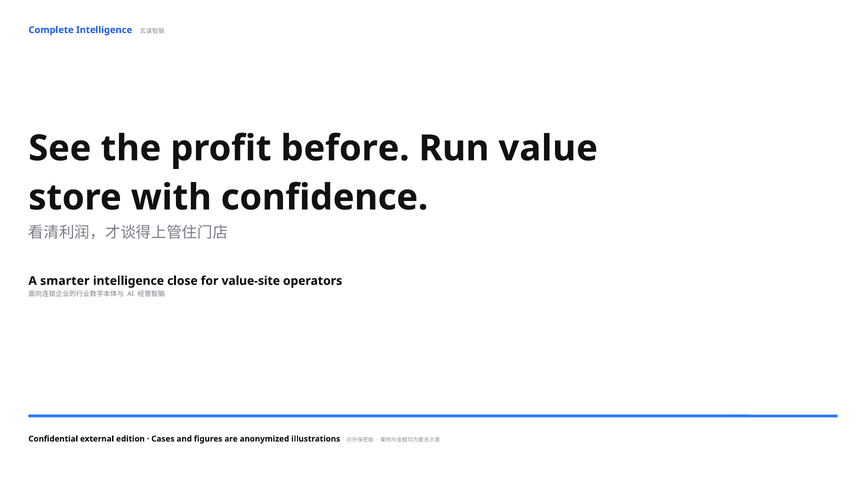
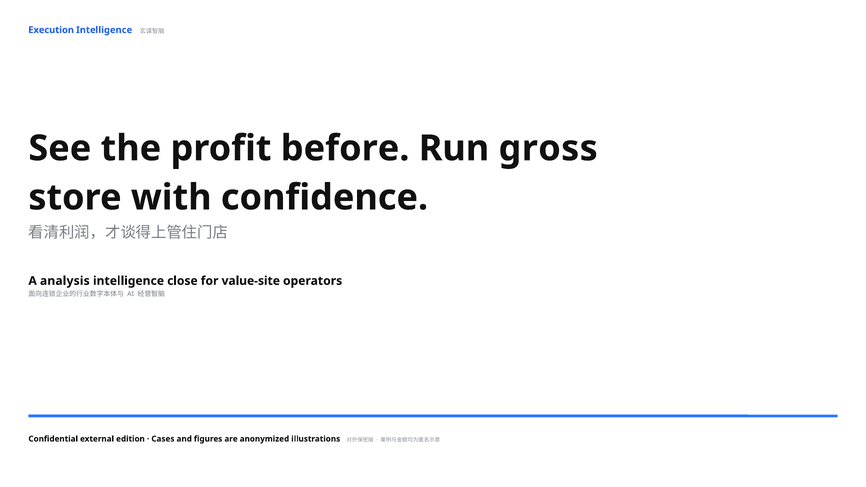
Complete: Complete -> Execution (51, 30)
value: value -> gross (548, 148)
smarter: smarter -> analysis (65, 281)
